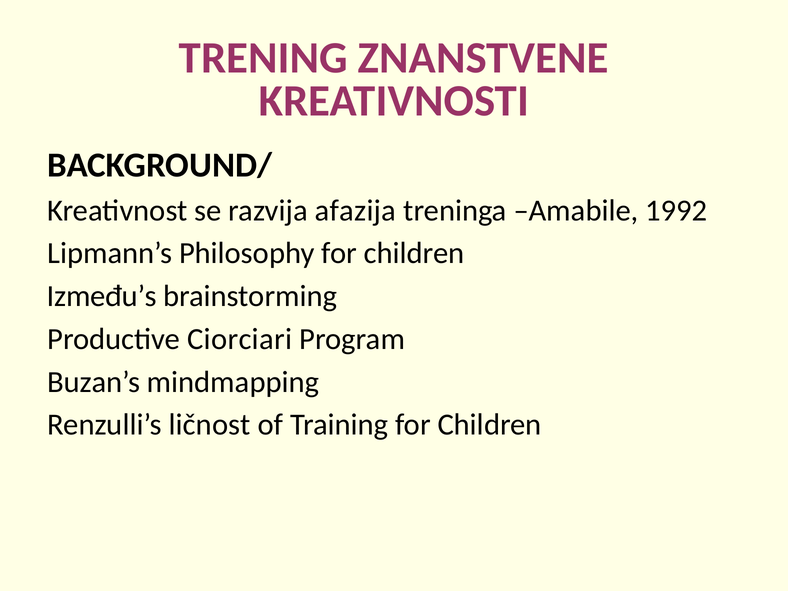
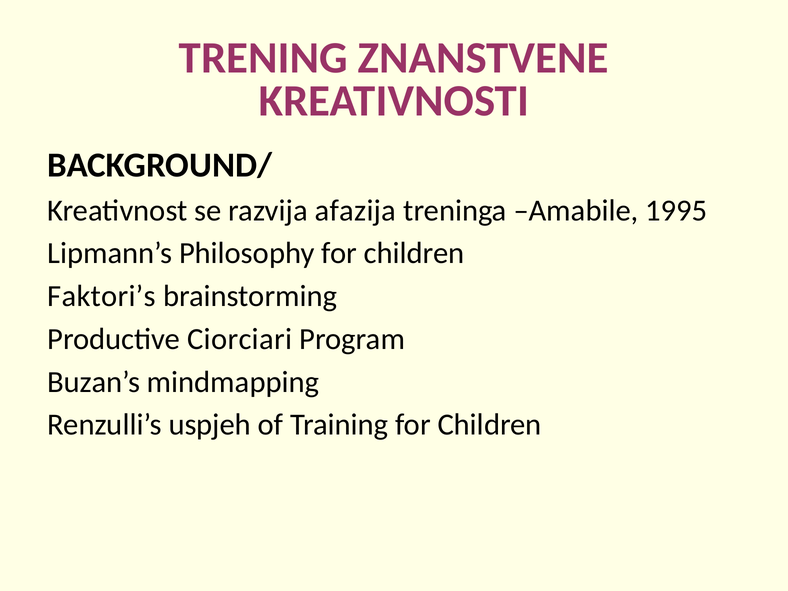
1992: 1992 -> 1995 (676, 211)
Između’s: Između’s -> Faktori’s (102, 296)
ličnost: ličnost -> uspjeh (210, 425)
